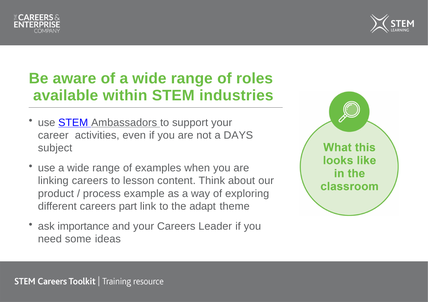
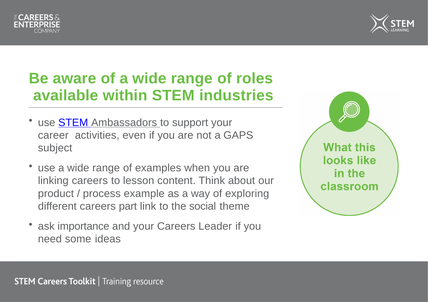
DAYS: DAYS -> GAPS (238, 136)
adapt: adapt -> social (203, 207)
